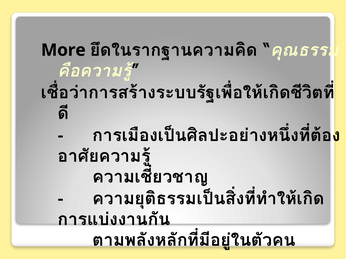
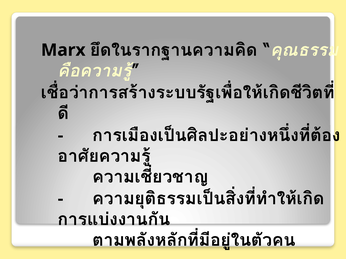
More: More -> Marx (63, 50)
